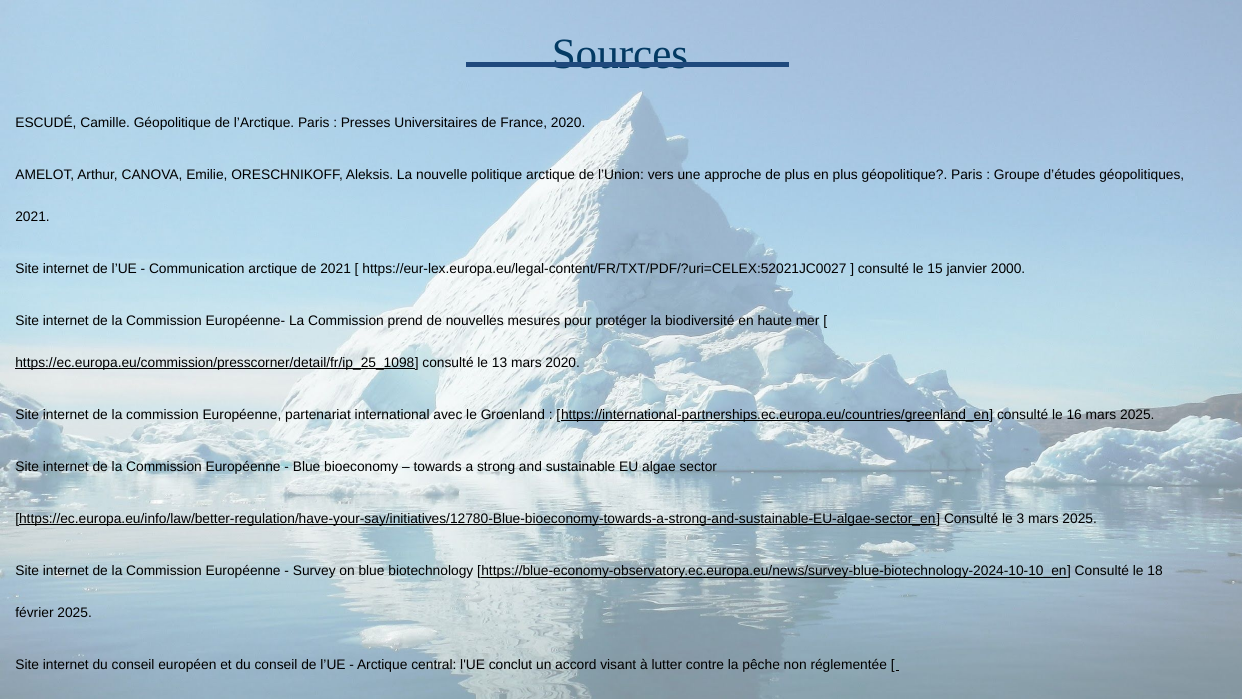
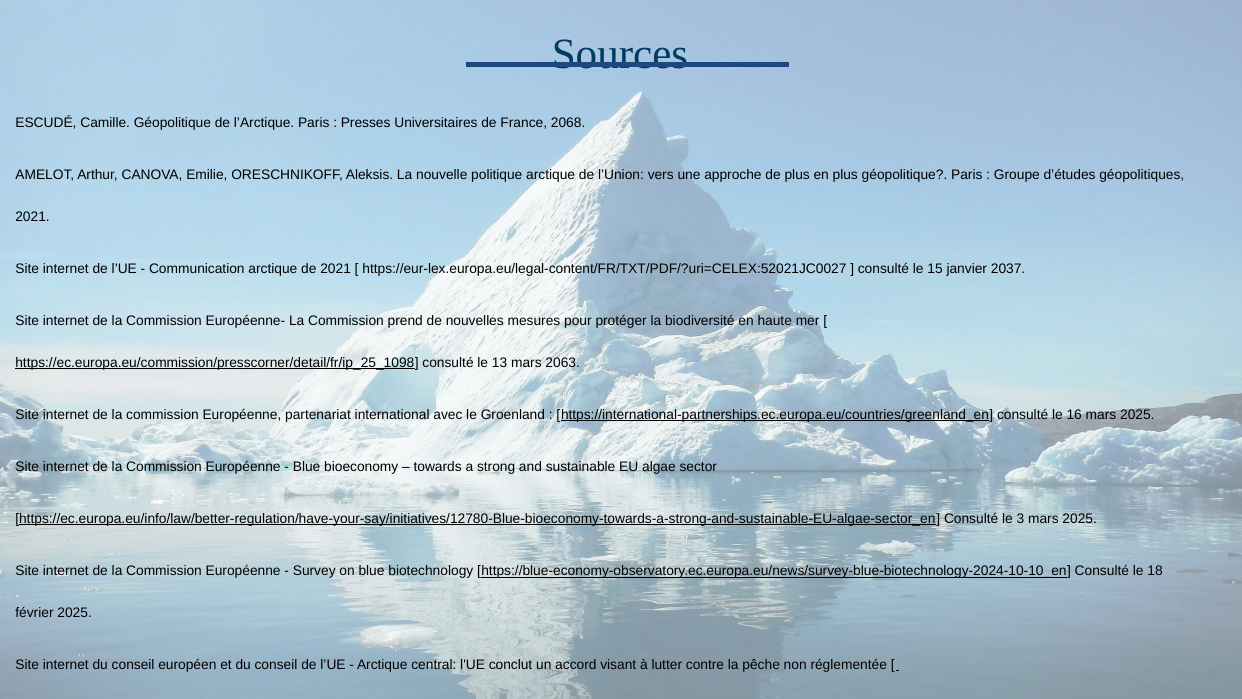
France 2020: 2020 -> 2068 (568, 123)
2000: 2000 -> 2037 (1008, 269)
mars 2020: 2020 -> 2063 (563, 362)
